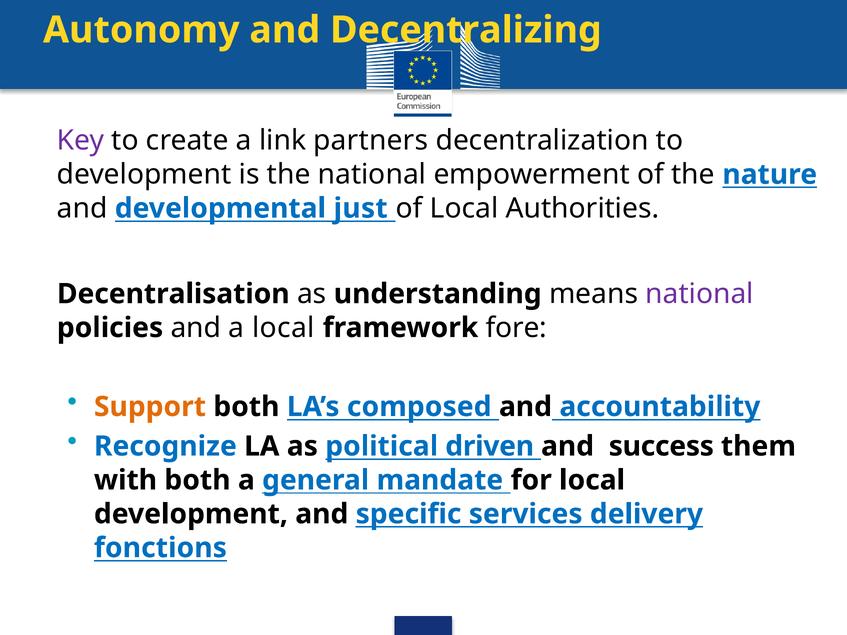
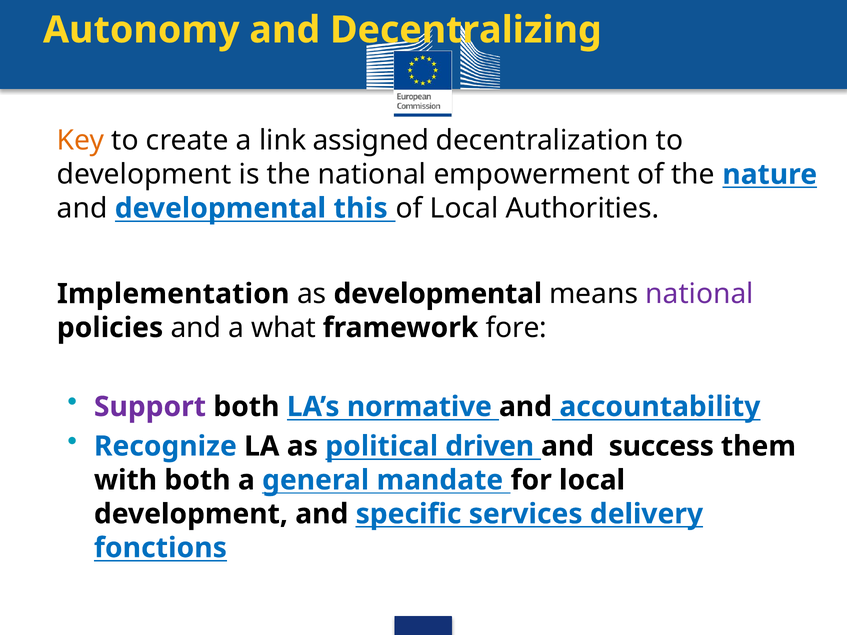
Key colour: purple -> orange (81, 141)
partners: partners -> assigned (371, 141)
just: just -> this (361, 208)
Decentralisation: Decentralisation -> Implementation (173, 294)
as understanding: understanding -> developmental (438, 294)
a local: local -> what (284, 328)
Support colour: orange -> purple (150, 407)
composed: composed -> normative (419, 407)
